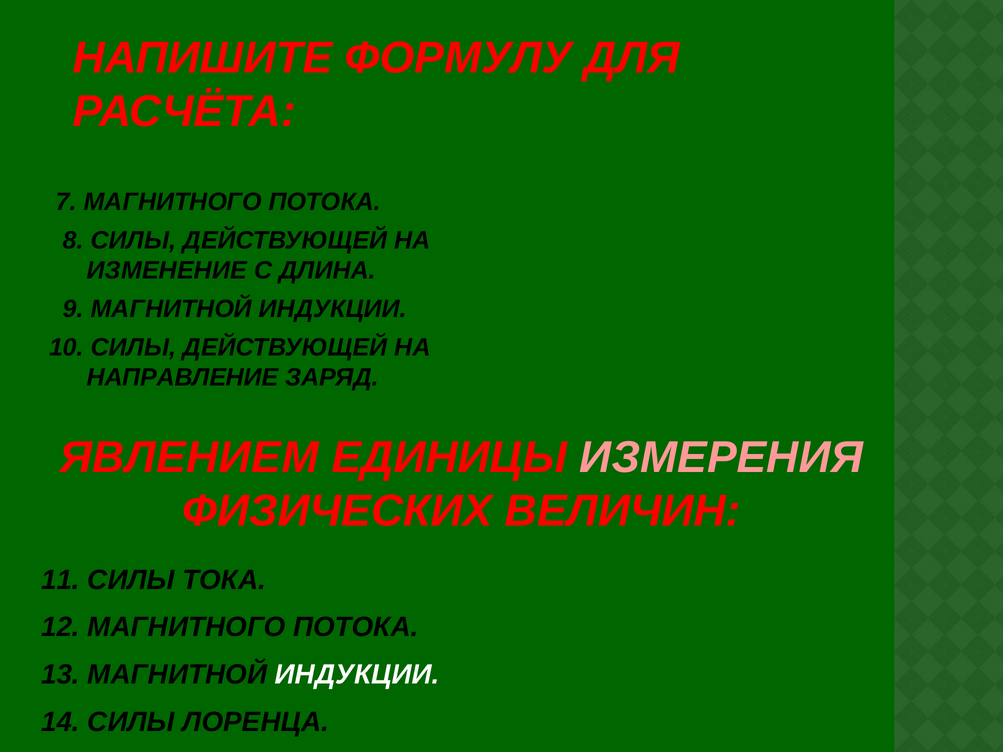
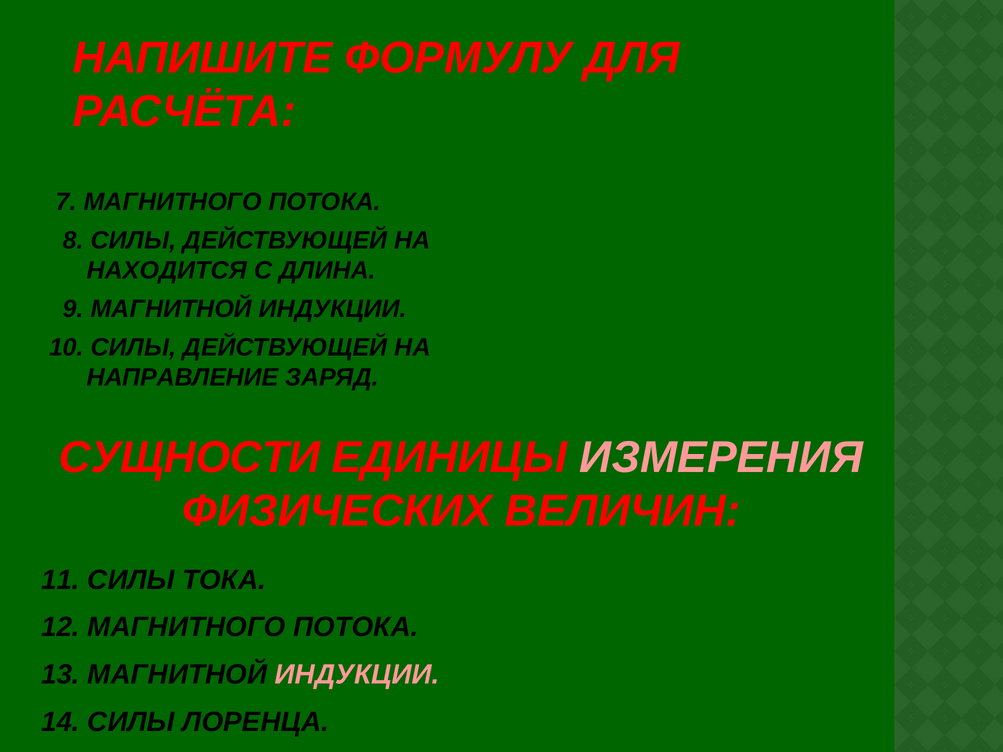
ИЗМЕНЕНИЕ: ИЗМЕНЕНИЕ -> НАХОДИТСЯ (167, 270)
ЯВЛЕНИЕМ: ЯВЛЕНИЕМ -> СУЩНОСТИ (190, 458)
ИНДУКЦИИ colour: white -> pink (357, 675)
